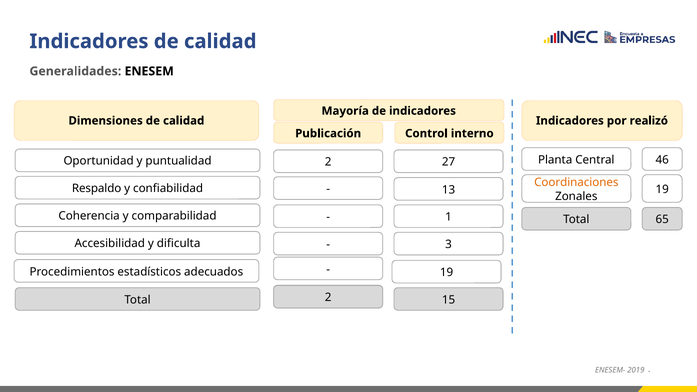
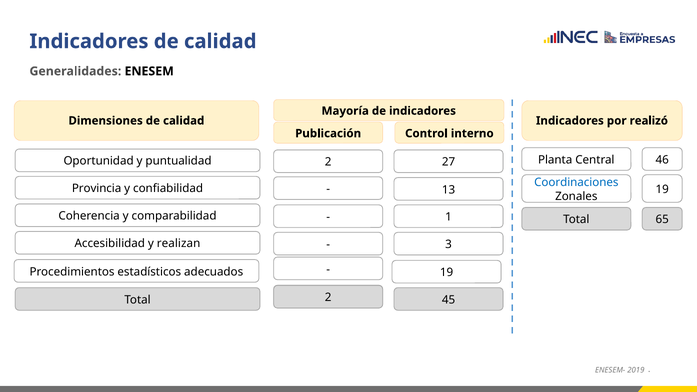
Coordinaciones colour: orange -> blue (576, 182)
Respaldo: Respaldo -> Provincia (97, 189)
dificulta: dificulta -> realizan (179, 244)
15: 15 -> 45 (449, 300)
